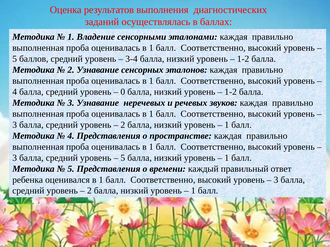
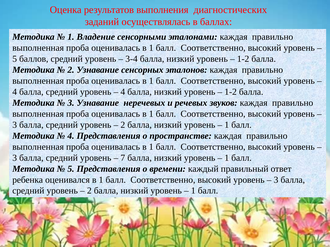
0: 0 -> 4 (123, 92)
5: 5 -> 7 (123, 158)
